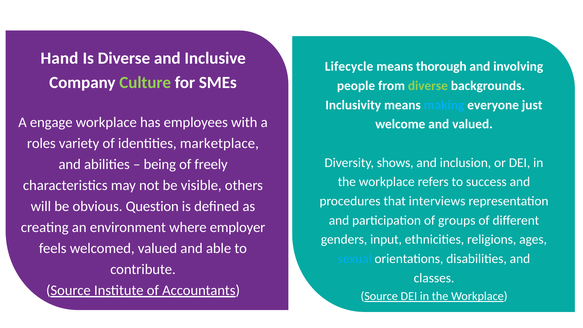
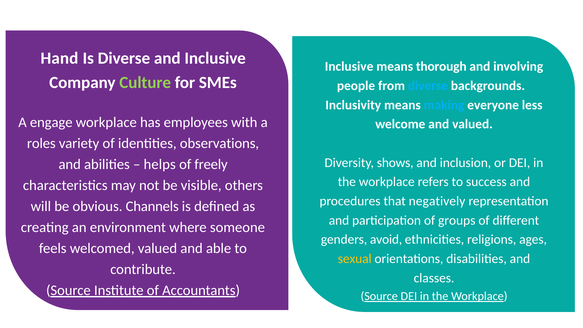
Lifecycle: Lifecycle -> Inclusive (349, 66)
diverse colour: light green -> light blue (428, 86)
just: just -> less (532, 105)
marketplace: marketplace -> observations (219, 143)
being: being -> helps (160, 164)
interviews: interviews -> negatively (437, 201)
Question: Question -> Channels (152, 206)
employer: employer -> someone (237, 227)
input: input -> avoid (386, 240)
sexual colour: light blue -> yellow (355, 259)
